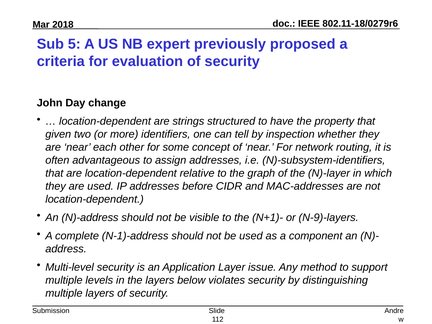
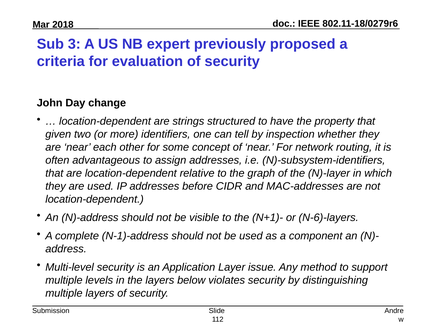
5: 5 -> 3 (74, 44)
N-9)-layers: N-9)-layers -> N-6)-layers (329, 218)
